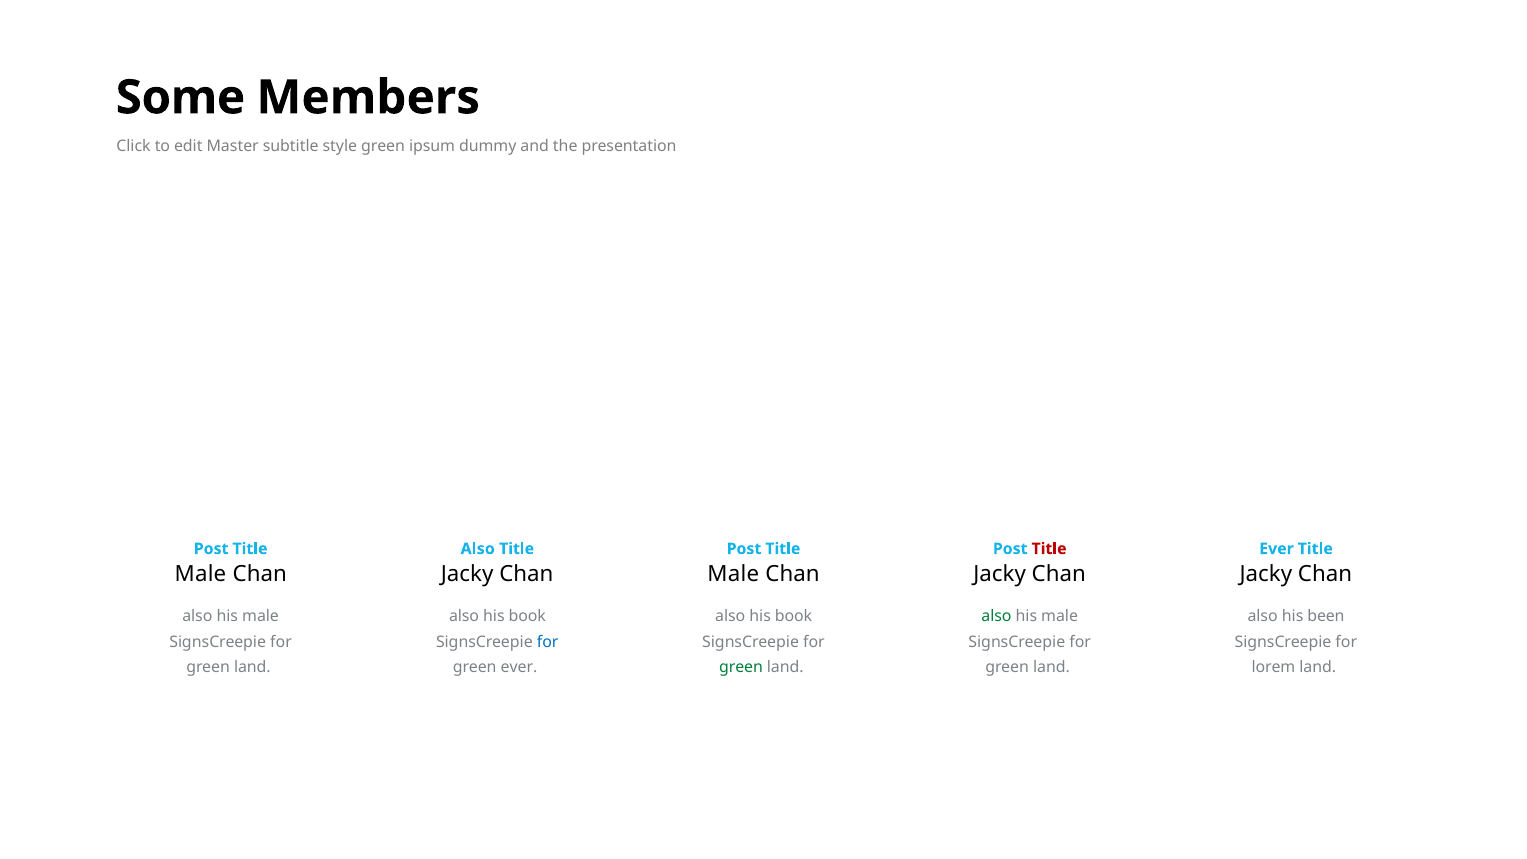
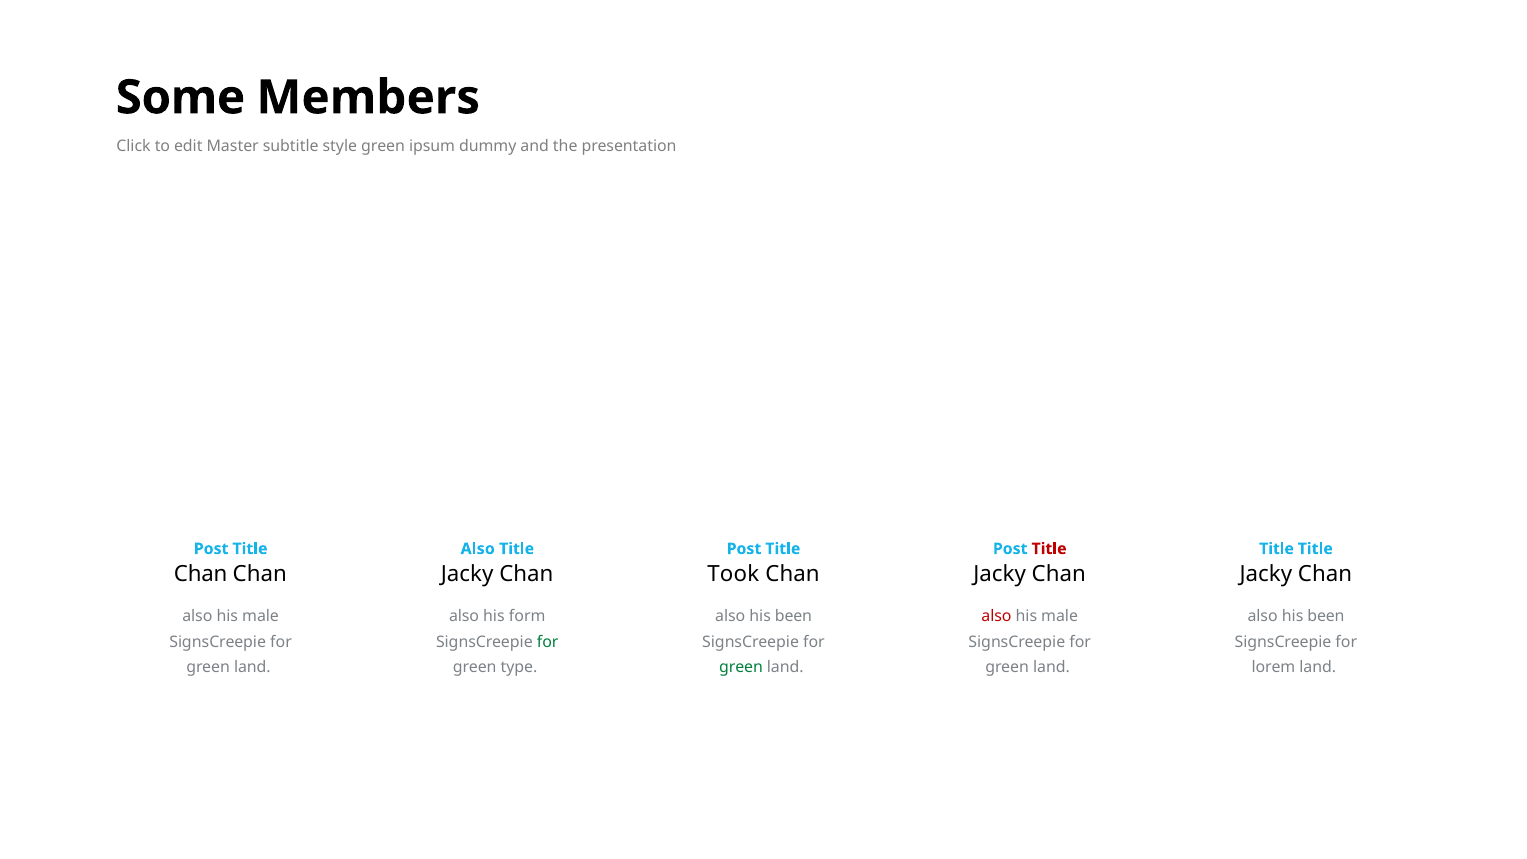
Ever: Ever -> Title (1277, 549)
Male: Male -> Chan (201, 574)
Male: Male -> Took (733, 574)
book: book -> form (527, 617)
book: book -> been (793, 617)
also colour: green -> red (997, 617)
for colour: blue -> green (548, 642)
green ever: ever -> type (519, 668)
